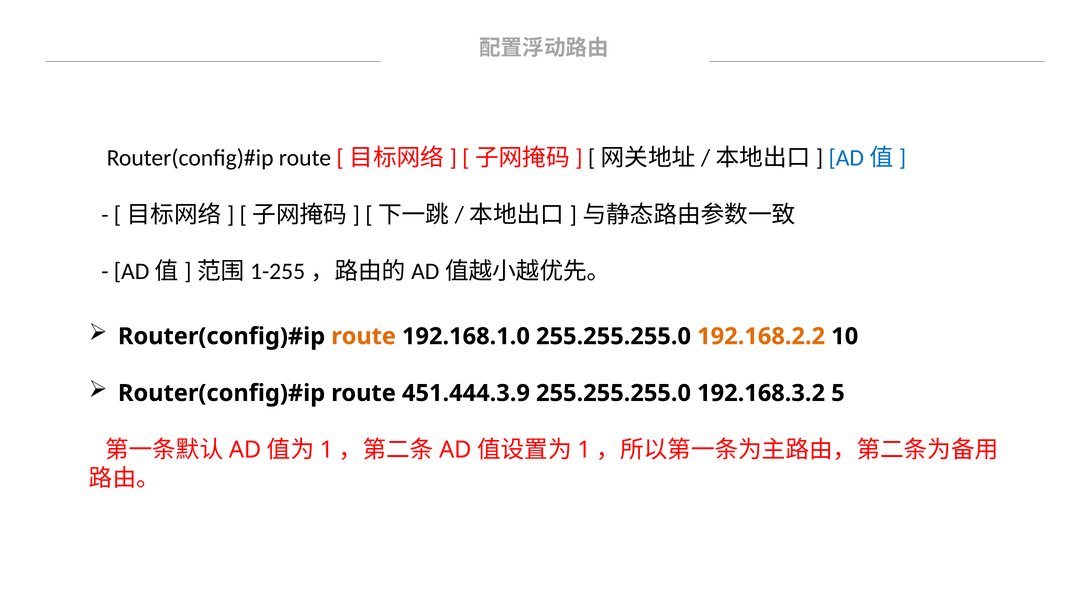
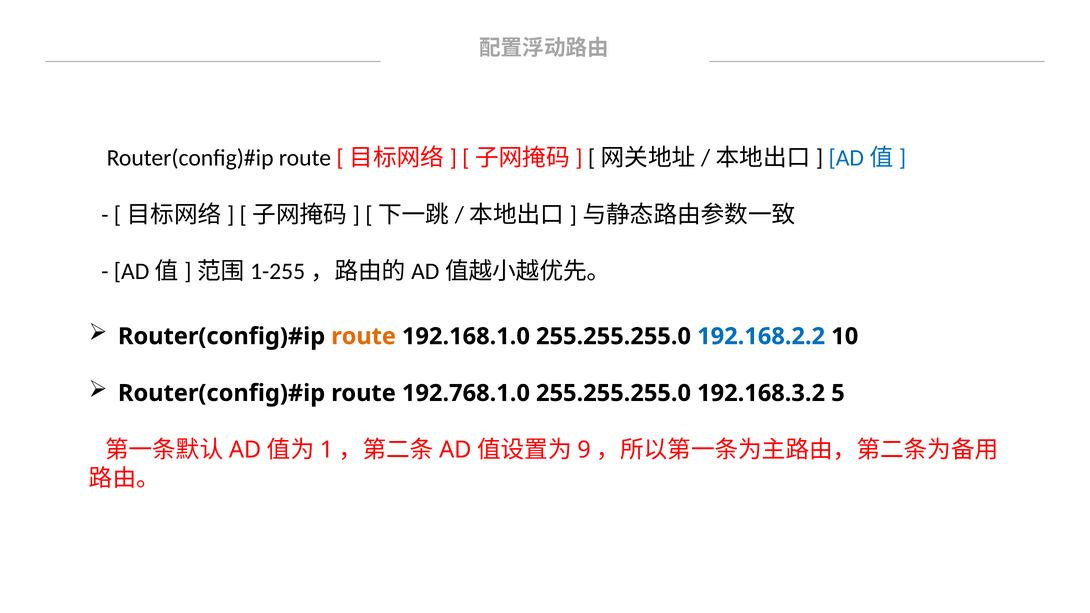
192.168.2.2 colour: orange -> blue (761, 336)
451.444.3.9: 451.444.3.9 -> 192.768.1.0 (466, 393)
1: 1 -> 9 (584, 450)
